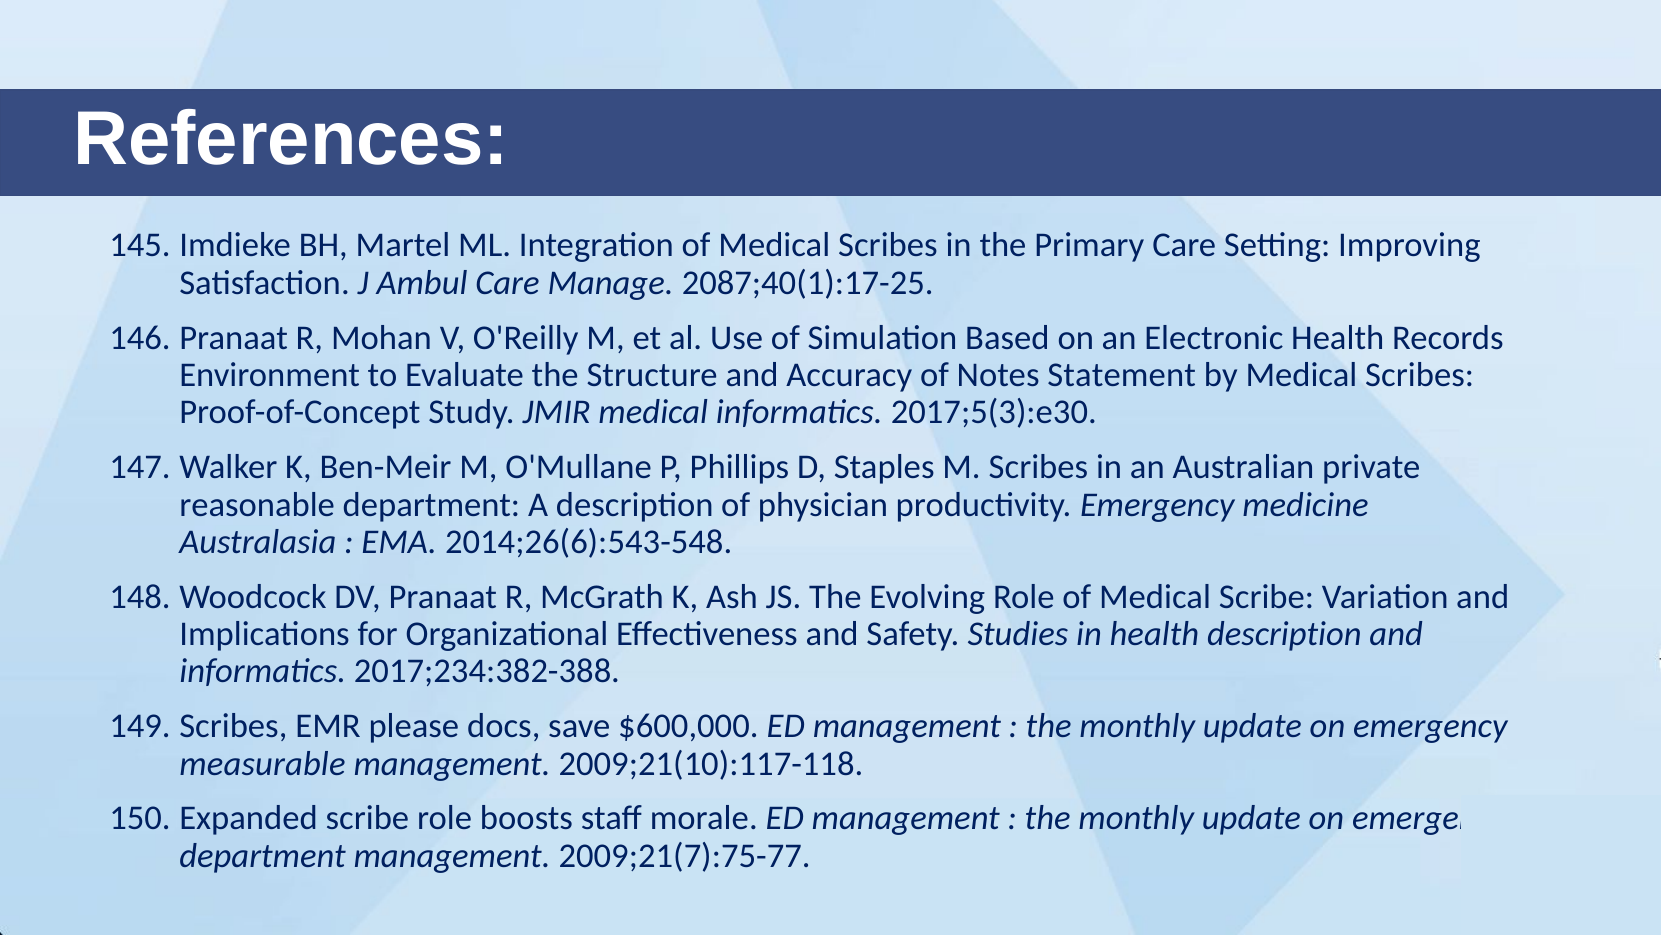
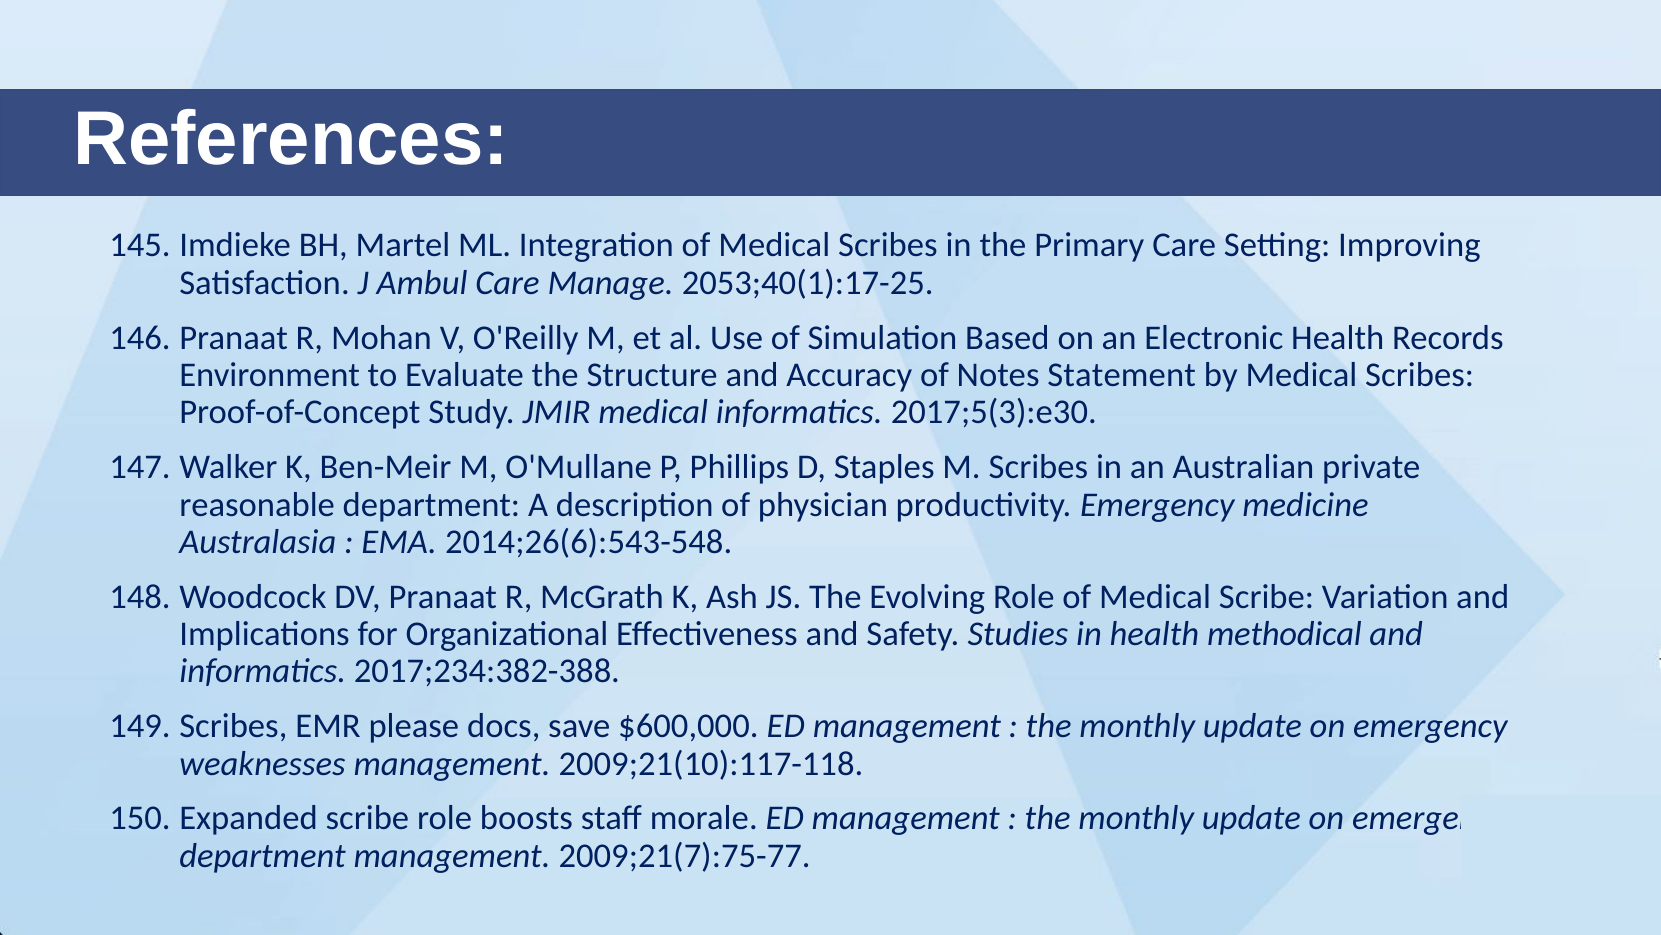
2087;40(1):17-25: 2087;40(1):17-25 -> 2053;40(1):17-25 (808, 283)
health description: description -> methodical (1284, 634)
measurable: measurable -> weaknesses (263, 763)
